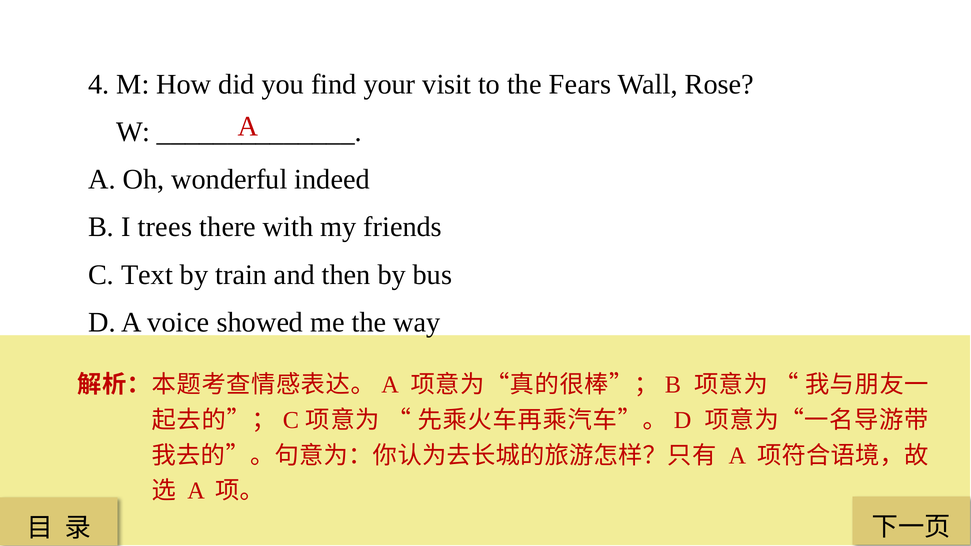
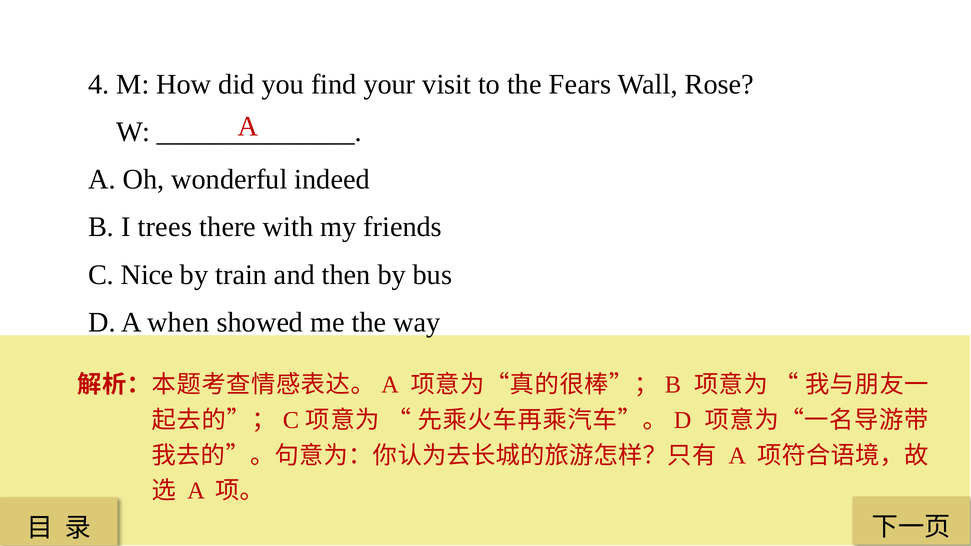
Text: Text -> Nice (147, 275)
voice: voice -> when (178, 322)
